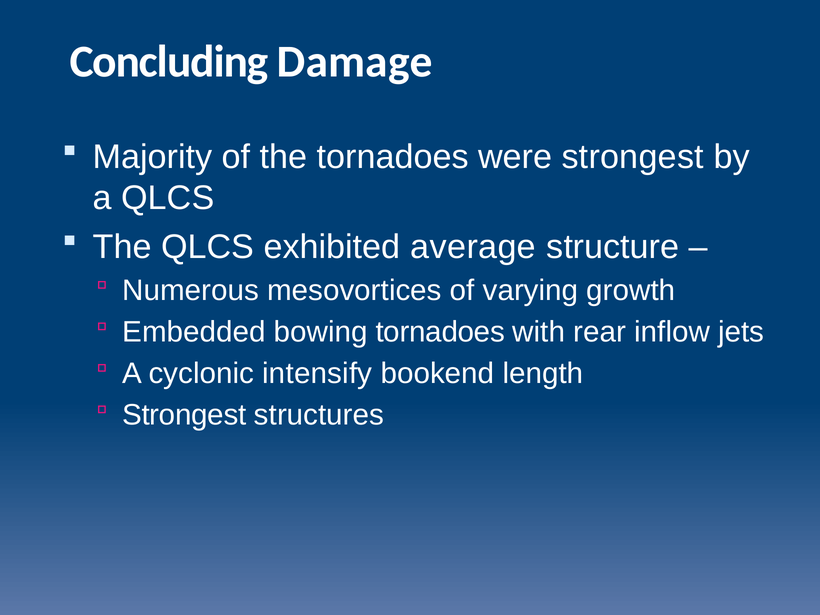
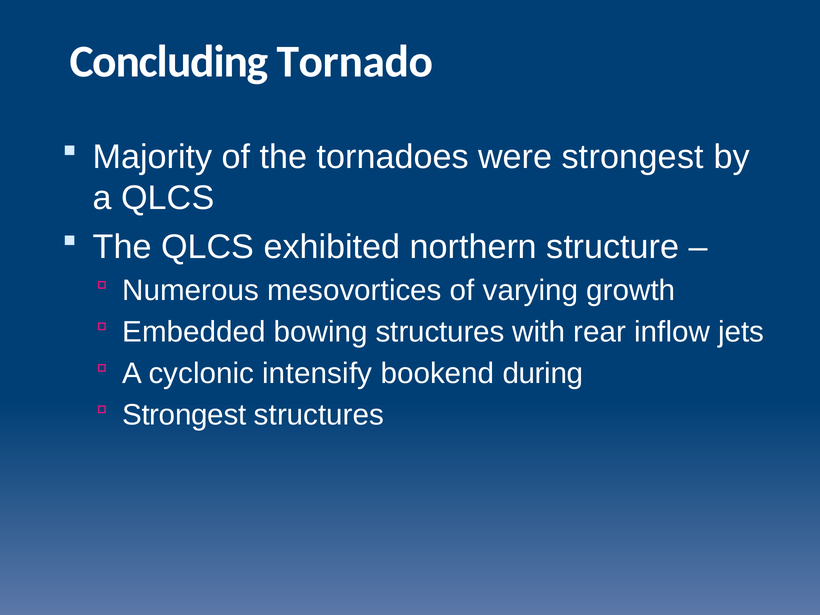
Damage: Damage -> Tornado (355, 62)
average: average -> northern (473, 247)
bowing tornadoes: tornadoes -> structures (440, 332)
length: length -> during (543, 373)
